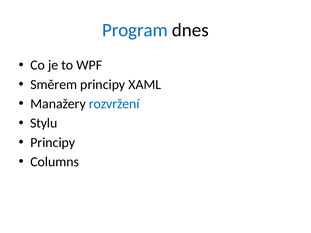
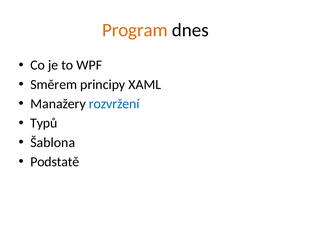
Program colour: blue -> orange (135, 30)
Stylu: Stylu -> Typů (44, 123)
Principy: Principy -> Šablona (53, 143)
Columns: Columns -> Podstatě (55, 162)
